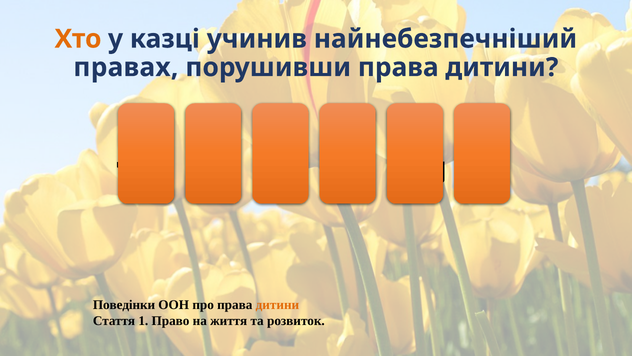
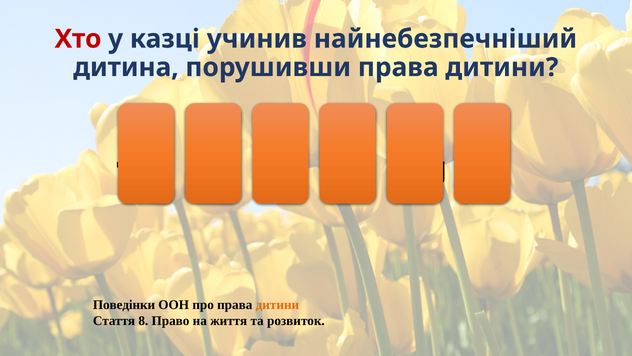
Хто colour: orange -> red (78, 39)
правах: правах -> дитина (126, 67)
1: 1 -> 8 (143, 320)
